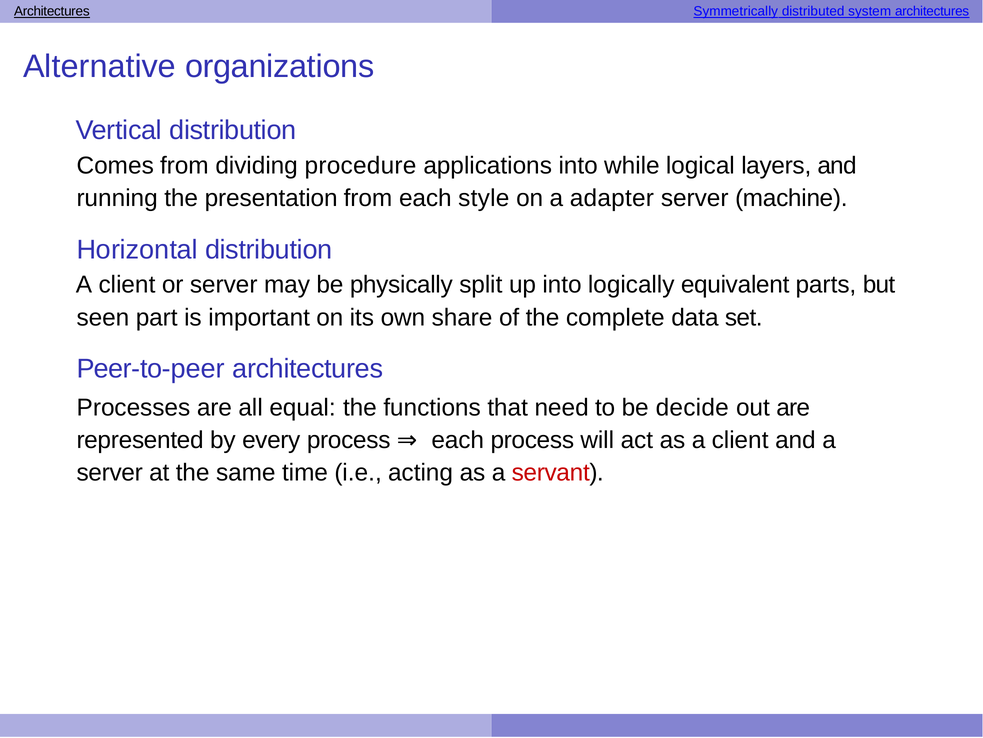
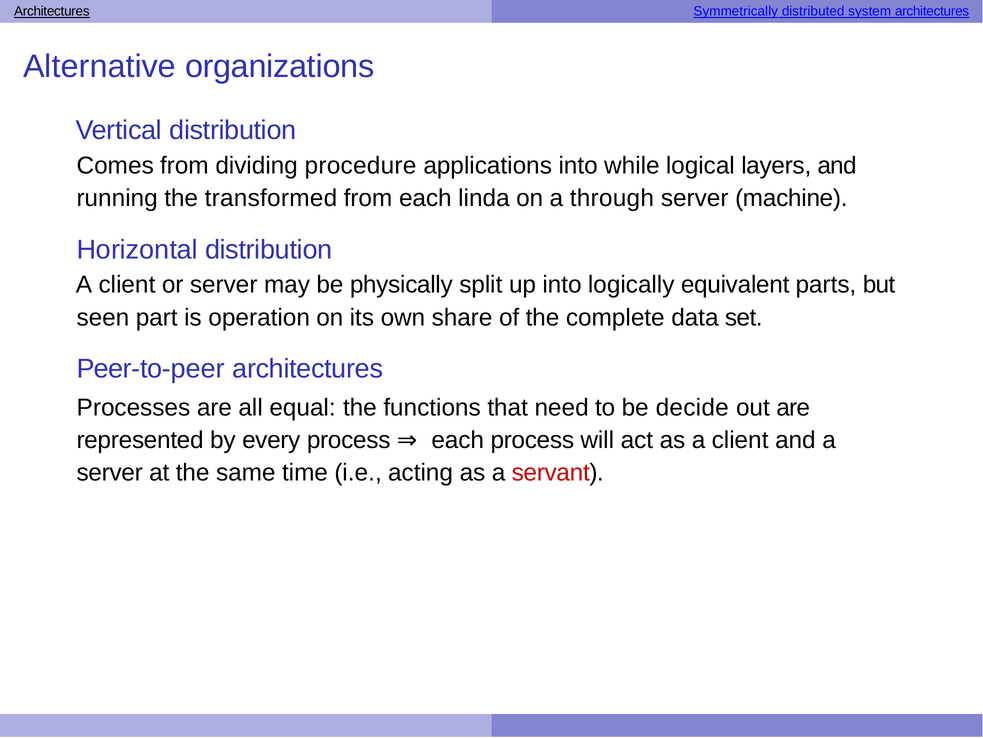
presentation: presentation -> transformed (271, 198)
style: style -> linda (484, 198)
adapter: adapter -> through (612, 198)
important: important -> operation (259, 318)
